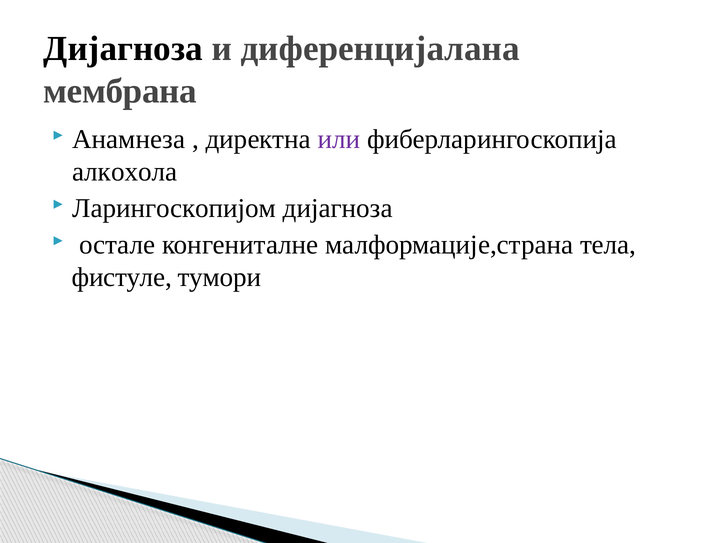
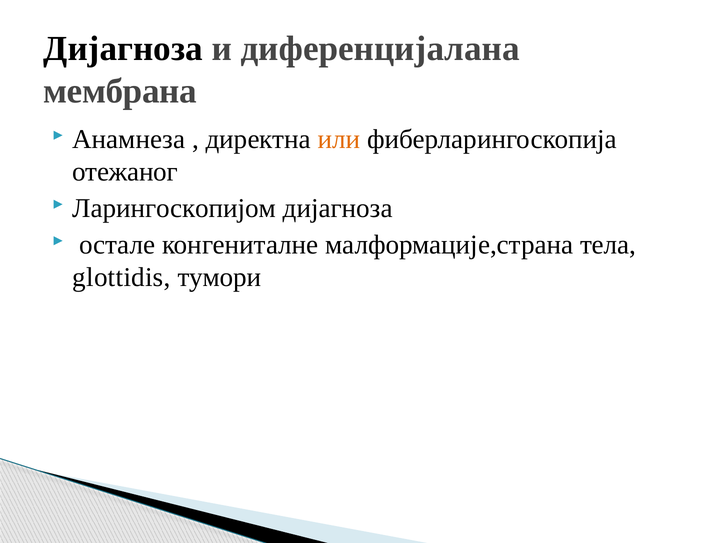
или colour: purple -> orange (339, 139)
алкохола: алкохола -> отежаног (125, 172)
фистуле: фистуле -> glottidis (122, 278)
